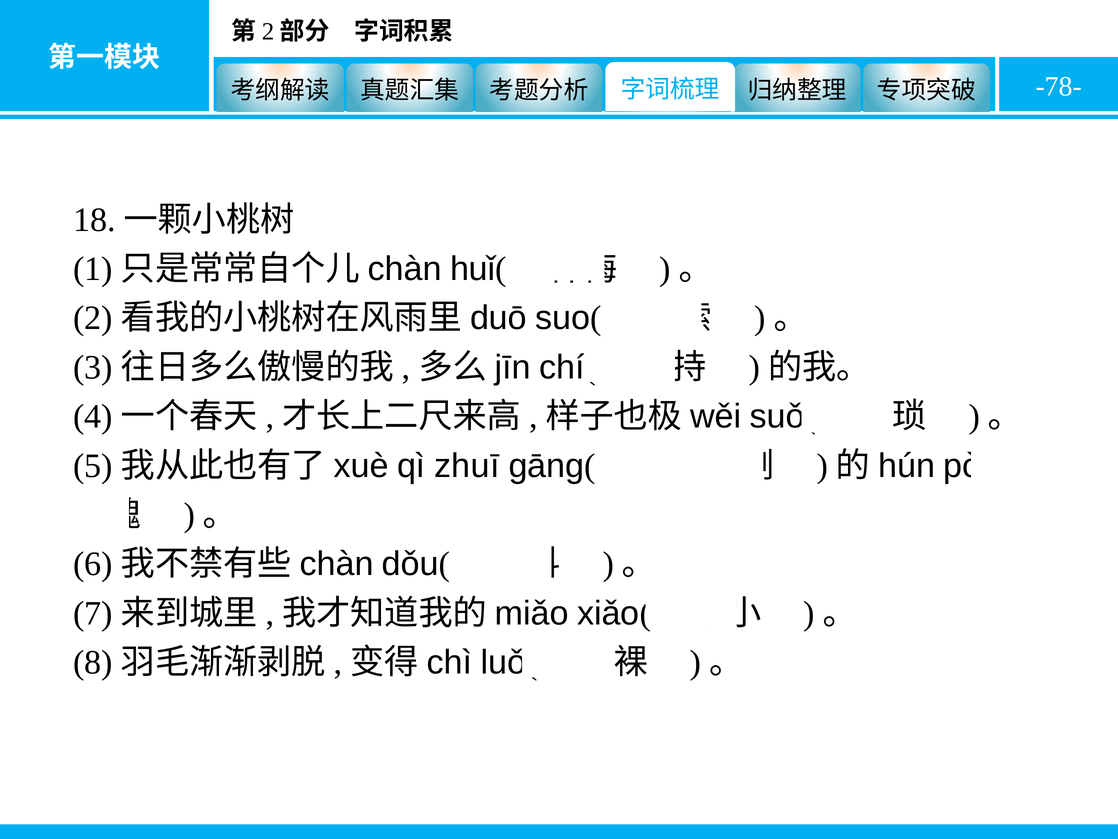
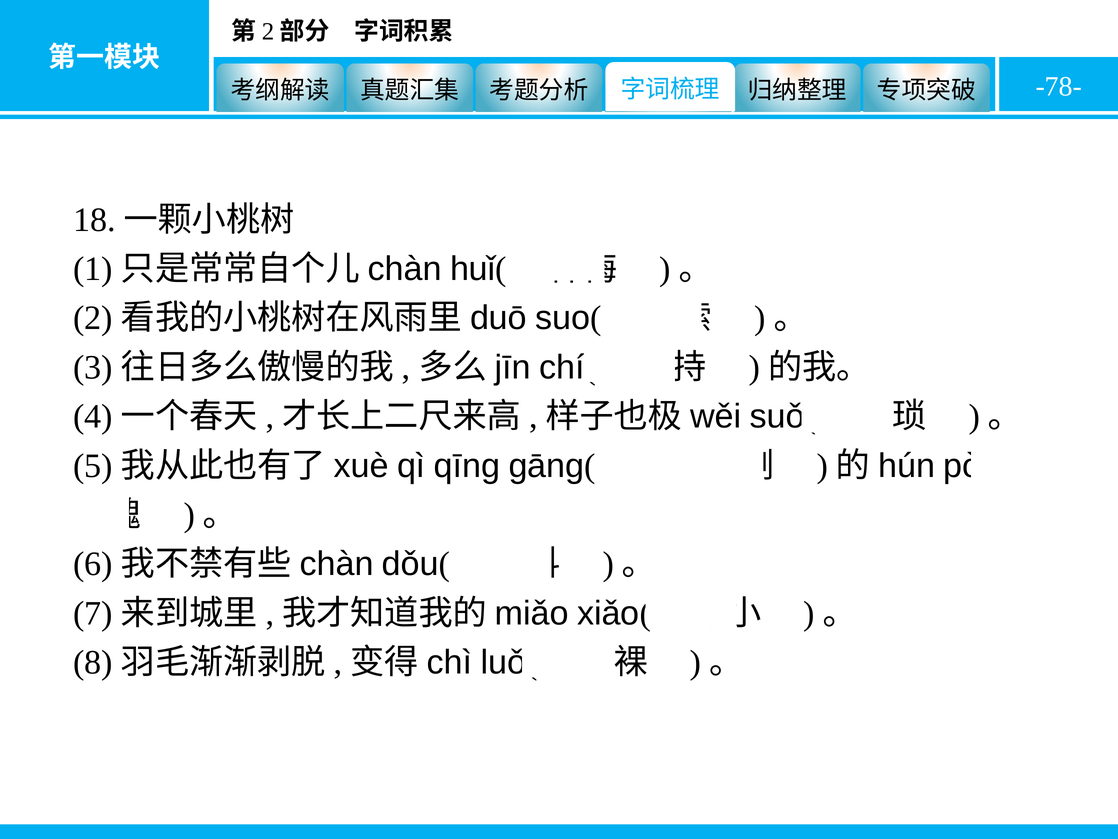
zhuī: zhuī -> qīng (467, 466)
